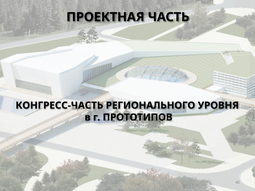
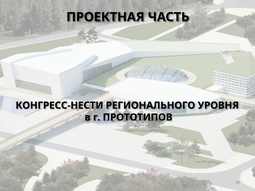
КОНГРЕСС-ЧАСТЬ: КОНГРЕСС-ЧАСТЬ -> КОНГРЕСС-НЕСТИ (59, 106)
